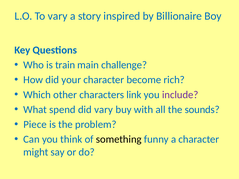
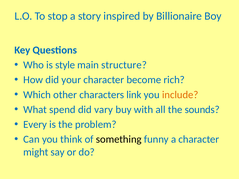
To vary: vary -> stop (58, 16)
train: train -> style (65, 65)
challenge: challenge -> structure (124, 65)
include colour: purple -> orange (180, 95)
Piece: Piece -> Every (35, 125)
